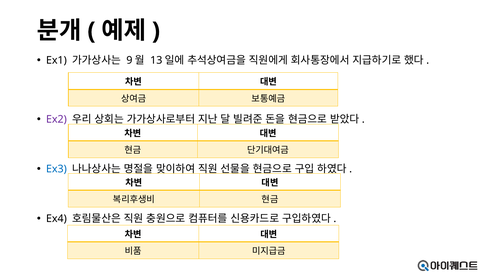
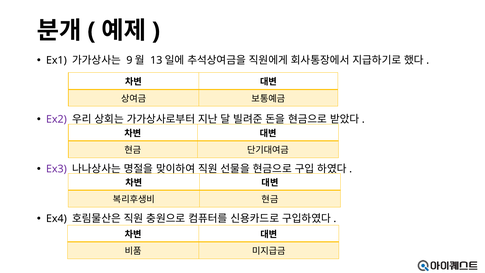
Ex3 colour: blue -> purple (56, 169)
